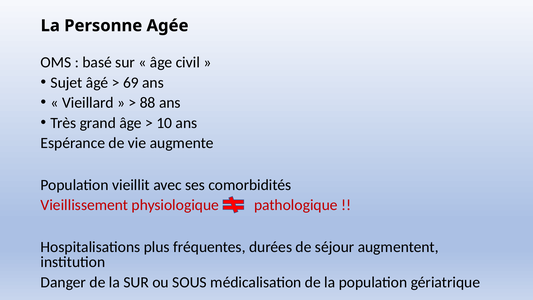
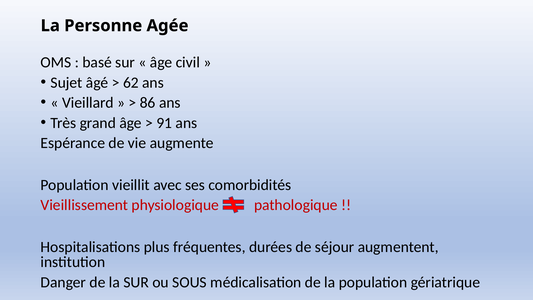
69: 69 -> 62 (131, 83)
88: 88 -> 86 (148, 103)
10: 10 -> 91 (164, 123)
